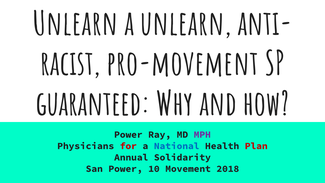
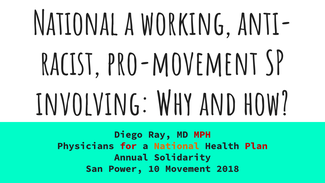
Unlearn: Unlearn -> National (75, 24)
a unlearn: unlearn -> working (186, 24)
guaranteed: guaranteed -> involving (93, 104)
Power: Power -> Diego (128, 134)
MPH colour: purple -> red (202, 134)
National colour: blue -> orange (177, 146)
